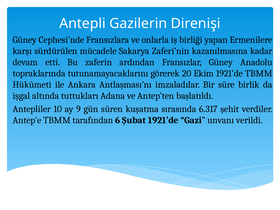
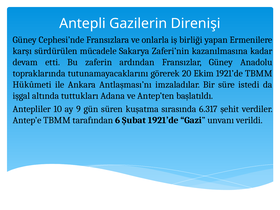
birlik: birlik -> istedi (249, 85)
